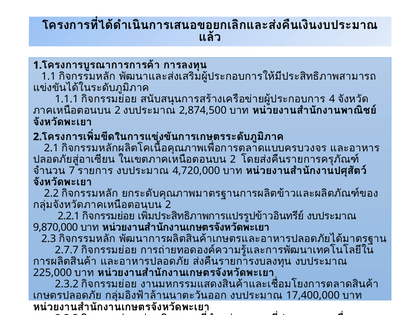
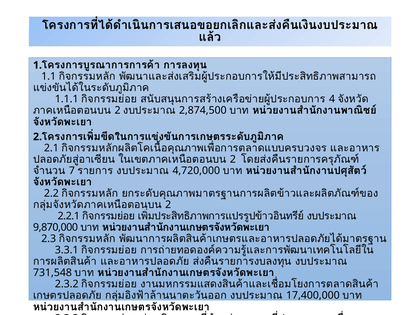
2.7.7: 2.7.7 -> 3.3.1 (67, 250)
225,000: 225,000 -> 731,548 (52, 273)
